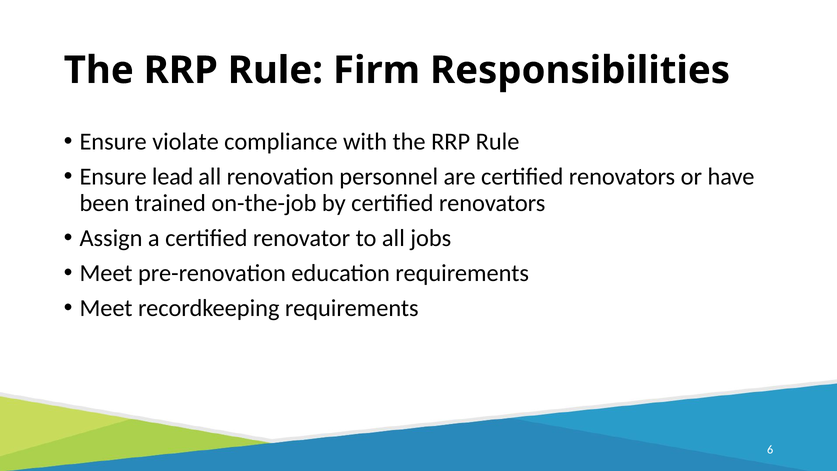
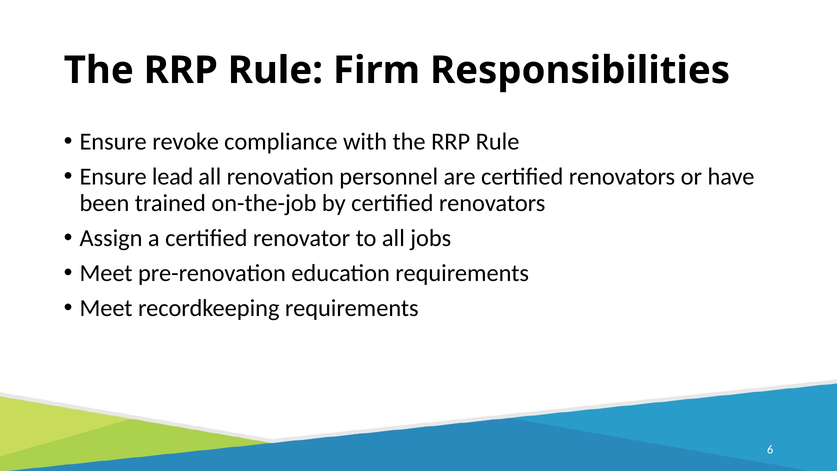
violate: violate -> revoke (186, 142)
